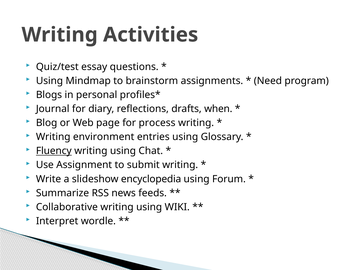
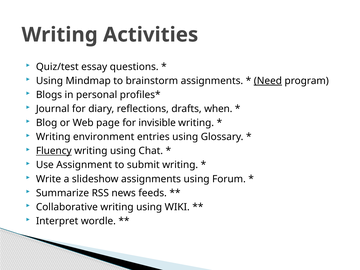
Need underline: none -> present (268, 81)
process: process -> invisible (157, 123)
slideshow encyclopedia: encyclopedia -> assignments (151, 179)
